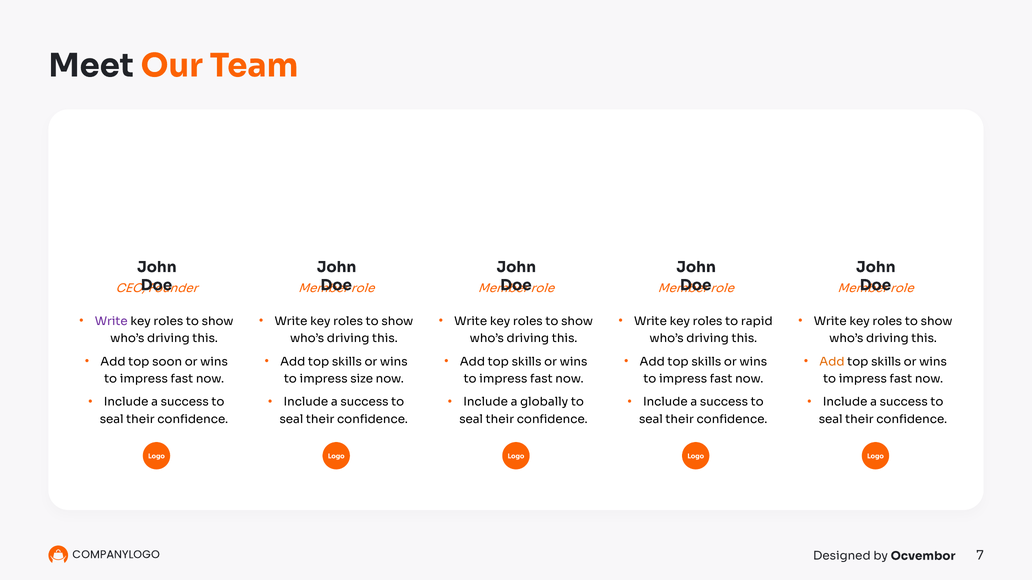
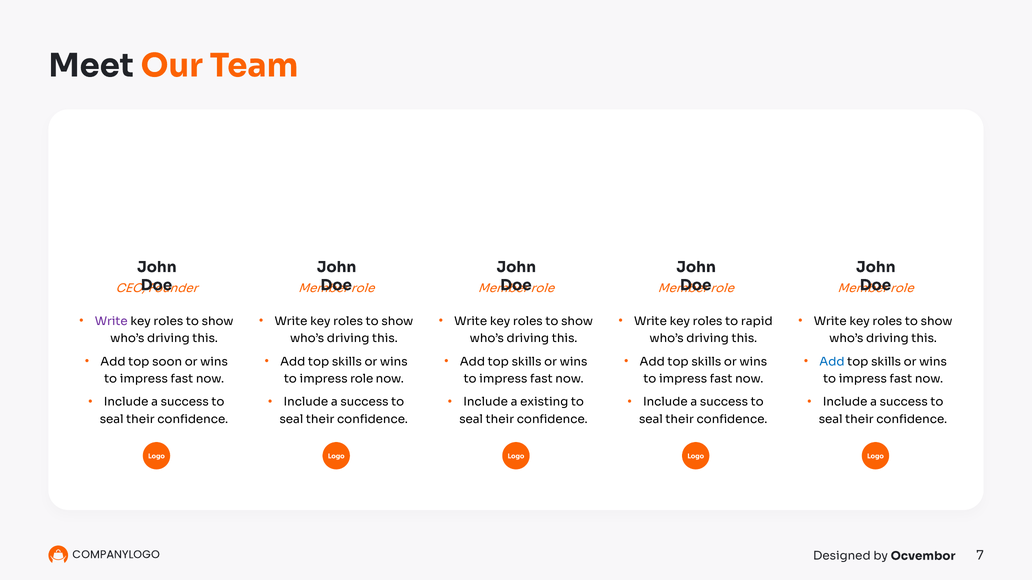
Add colour: orange -> blue (832, 362)
impress size: size -> role (362, 379)
globally: globally -> existing (544, 402)
